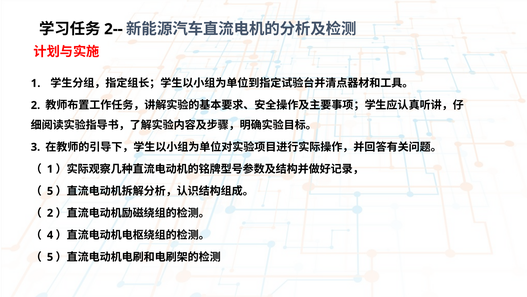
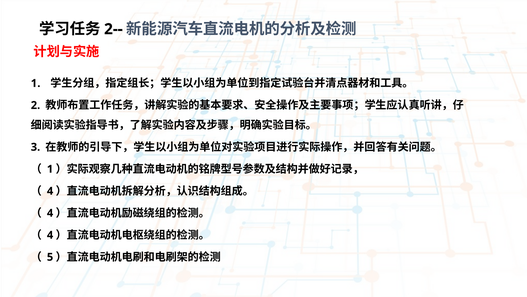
5: 5 -> 4 (50, 191)
2: 2 -> 4 (50, 213)
